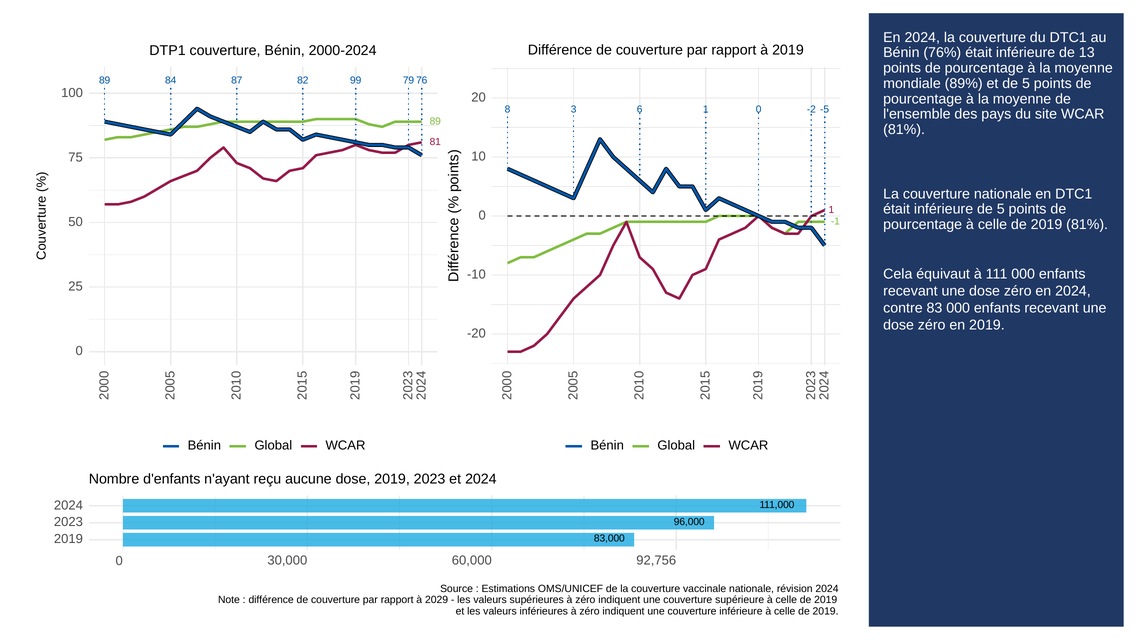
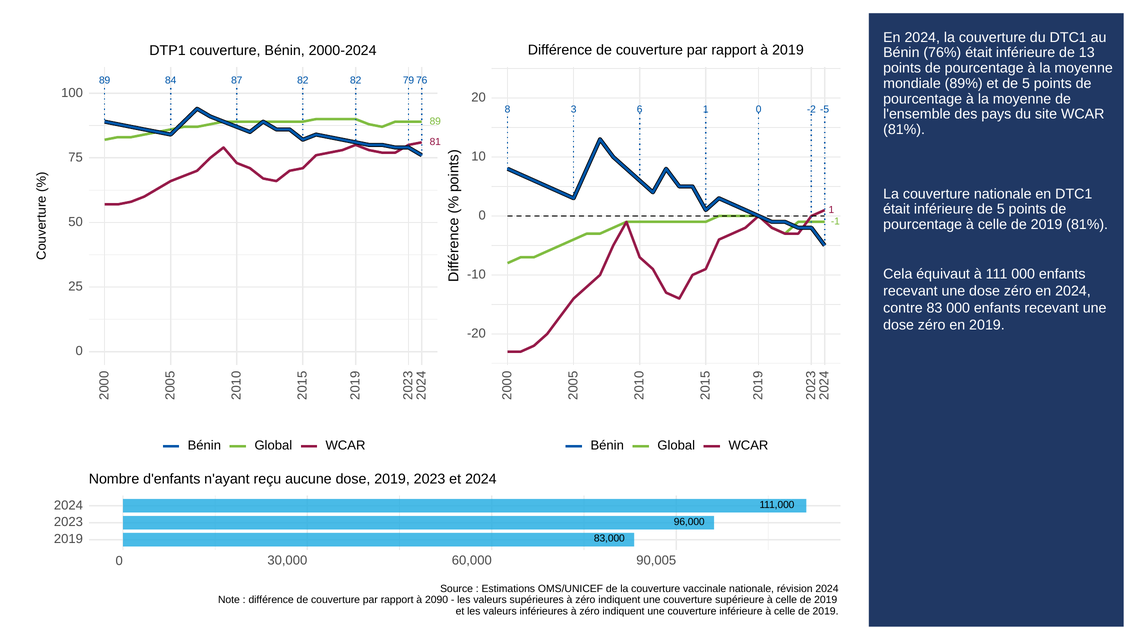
82 99: 99 -> 82 (356, 81)
92,756: 92,756 -> 90,005 (656, 560)
2029: 2029 -> 2090 (437, 600)
